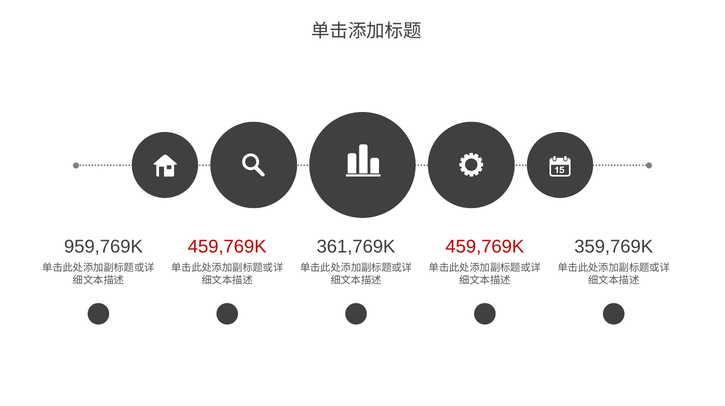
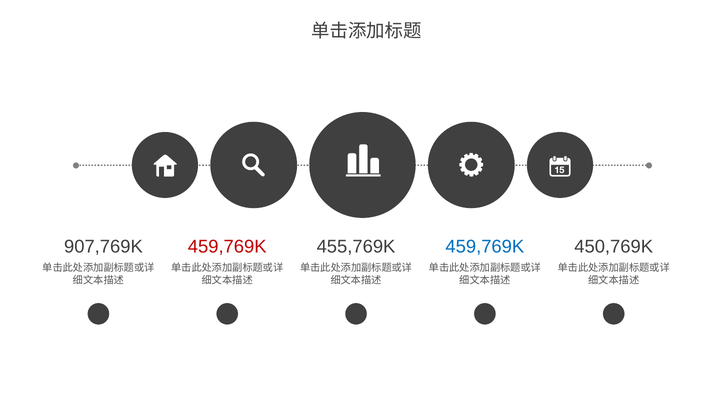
959,769K: 959,769K -> 907,769K (103, 247)
361,769K: 361,769K -> 455,769K (356, 247)
459,769K colour: red -> blue (485, 247)
359,769K: 359,769K -> 450,769K (614, 247)
